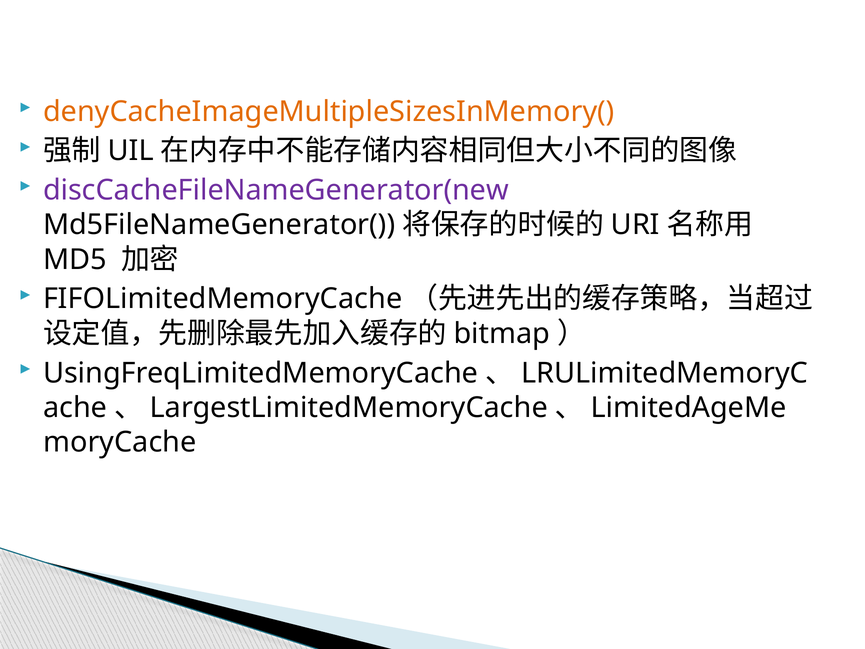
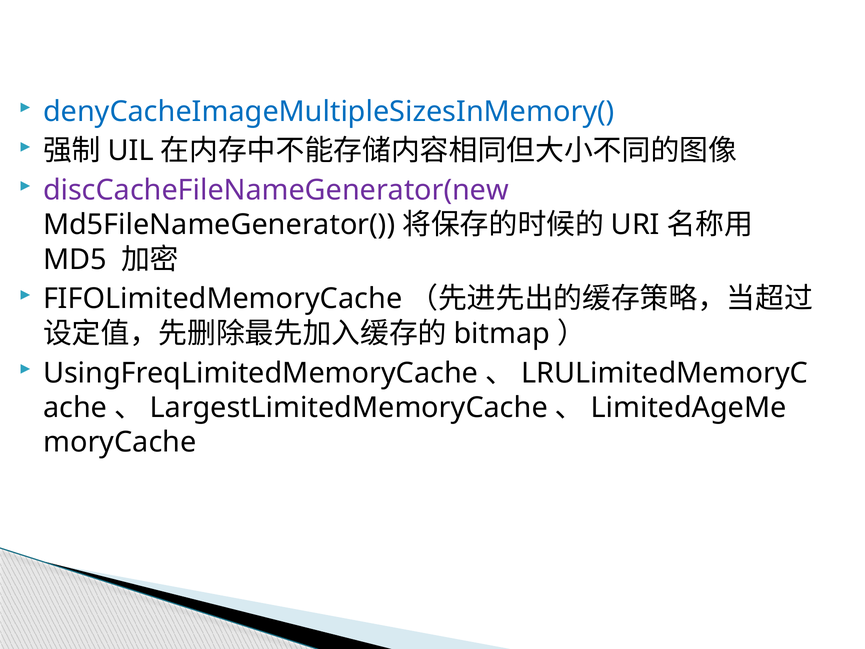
denyCacheImageMultipleSizesInMemory( colour: orange -> blue (329, 111)
